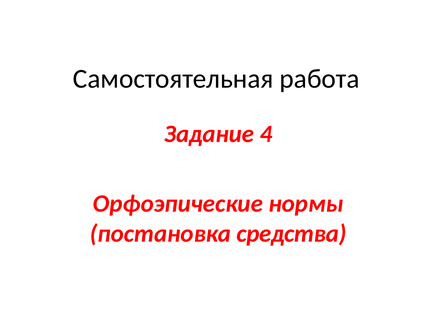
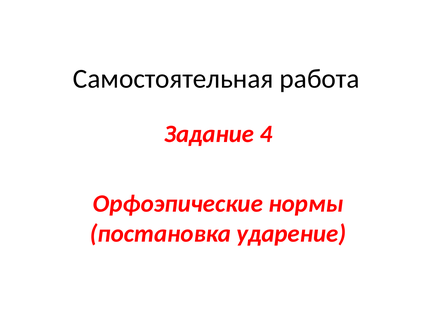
средства: средства -> ударение (291, 233)
